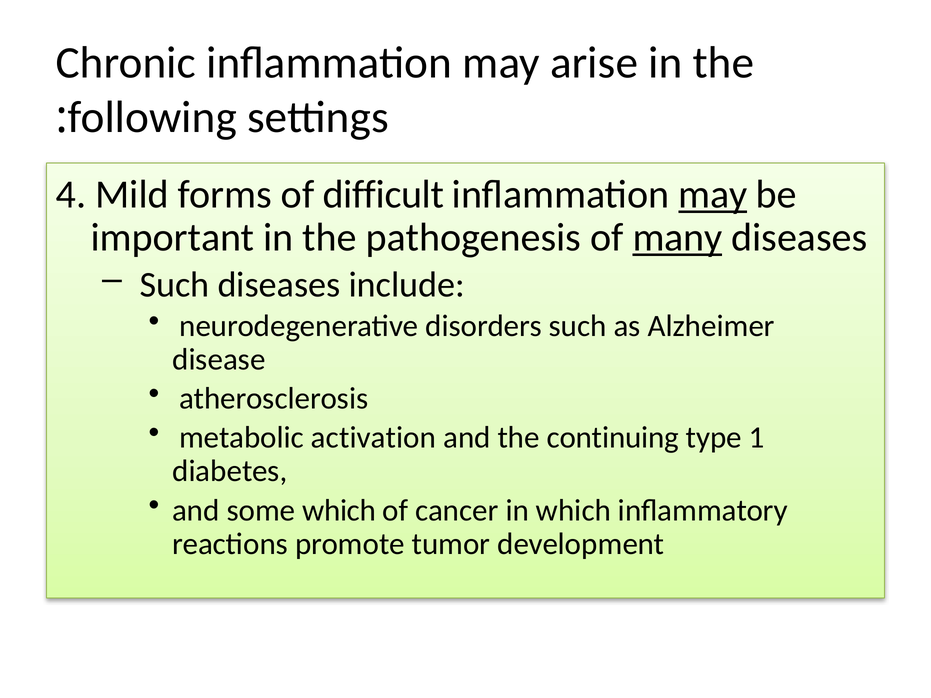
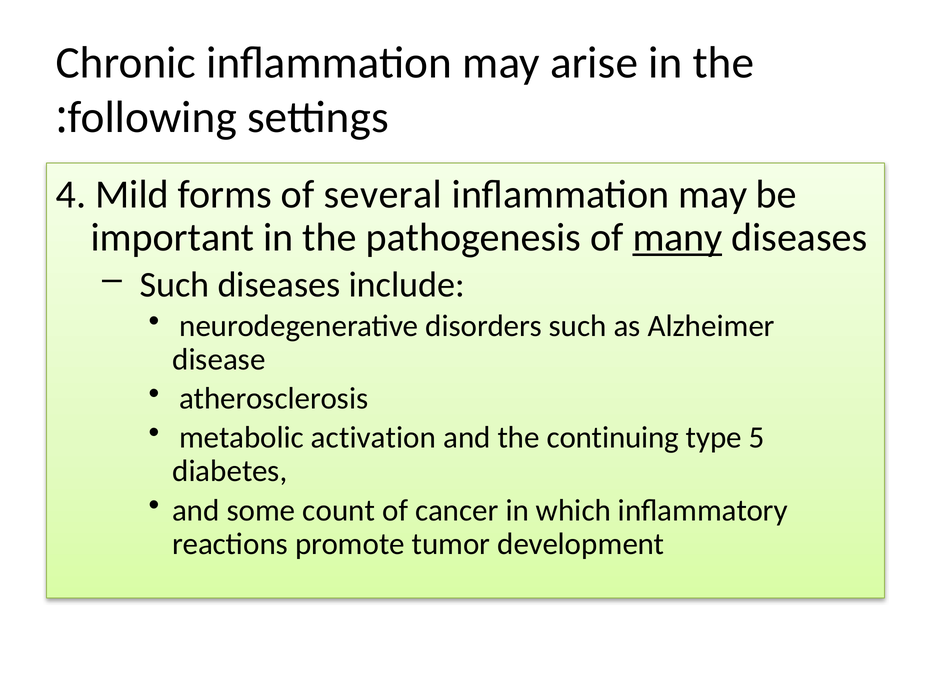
difficult: difficult -> several (383, 194)
may underline: present -> none (713, 194)
1: 1 -> 5 (757, 438)
some which: which -> count (339, 510)
